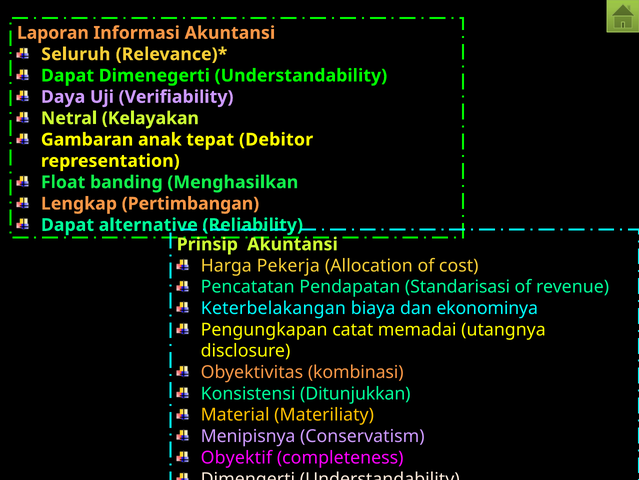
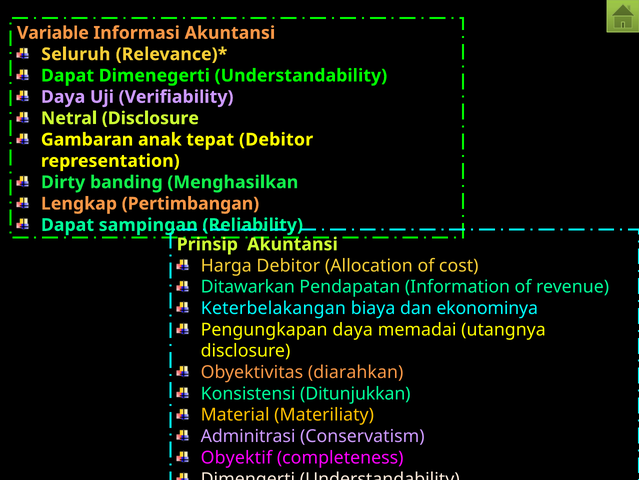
Laporan: Laporan -> Variable (53, 33)
Netral Kelayakan: Kelayakan -> Disclosure (150, 118)
Float: Float -> Dirty (63, 182)
alternative: alternative -> sampingan (148, 225)
Harga Pekerja: Pekerja -> Debitor (288, 265)
Pencatatan: Pencatatan -> Ditawarkan (248, 287)
Standarisasi: Standarisasi -> Information (458, 287)
Pengungkapan catat: catat -> daya (353, 329)
kombinasi: kombinasi -> diarahkan (356, 372)
Menipisnya: Menipisnya -> Adminitrasi (248, 436)
